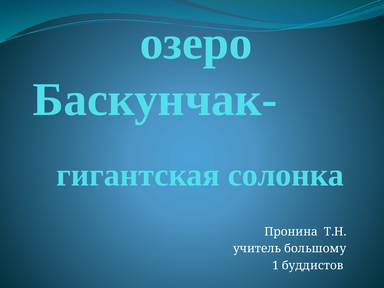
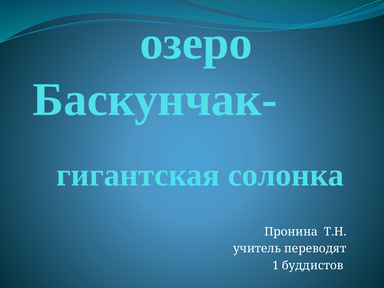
большому: большому -> переводят (315, 249)
